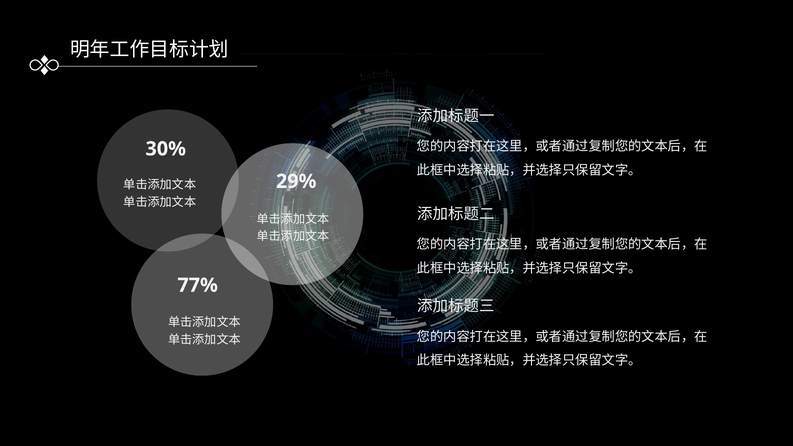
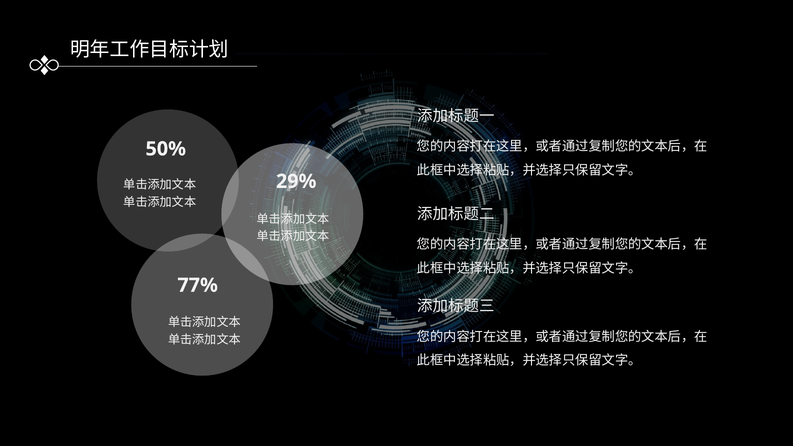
30%: 30% -> 50% (166, 149)
